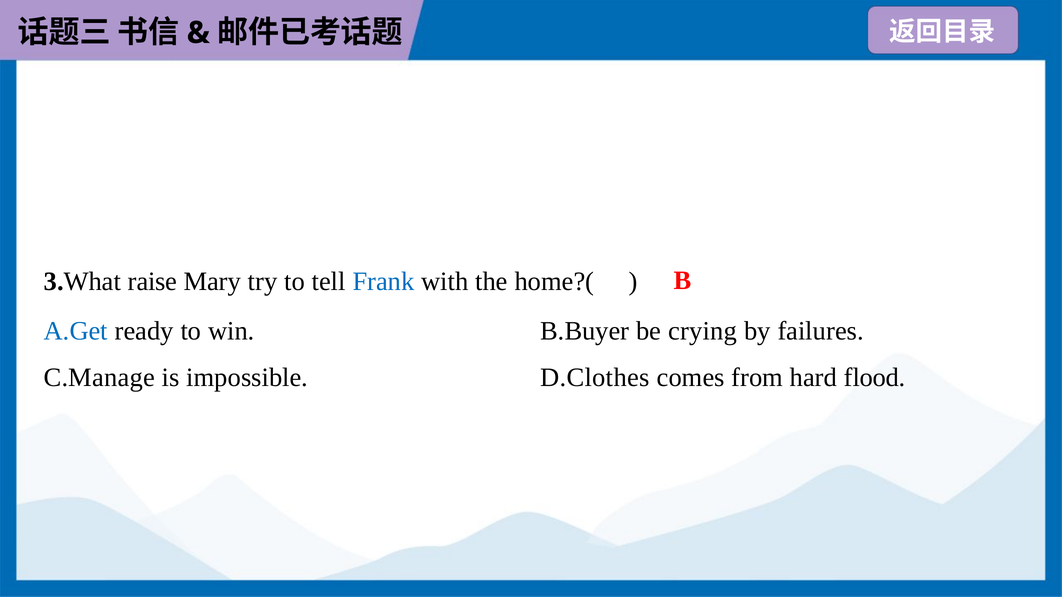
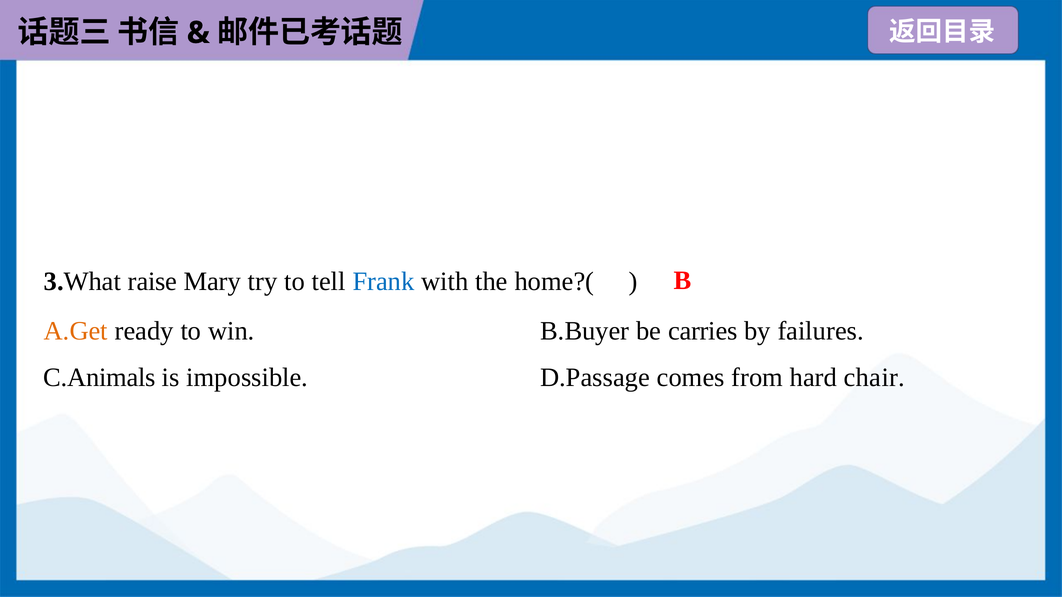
A.Get colour: blue -> orange (76, 331)
crying: crying -> carries (703, 331)
C.Manage: C.Manage -> C.Animals (100, 378)
D.Clothes: D.Clothes -> D.Passage (595, 378)
flood: flood -> chair (874, 378)
